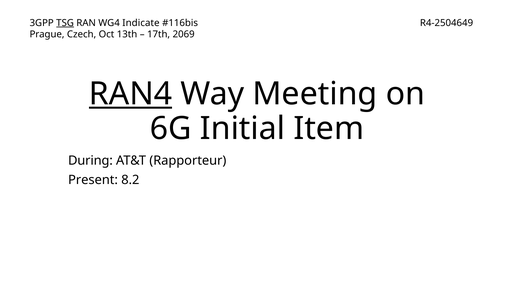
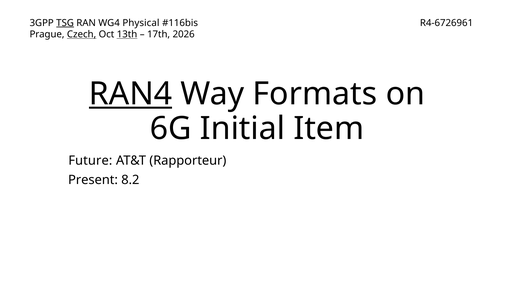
Indicate: Indicate -> Physical (141, 23)
R4-2504649: R4-2504649 -> R4-6726961 (447, 23)
Czech underline: none -> present (82, 34)
13th underline: none -> present (127, 34)
2069: 2069 -> 2026 (184, 34)
Meeting: Meeting -> Formats (315, 94)
During: During -> Future (90, 161)
